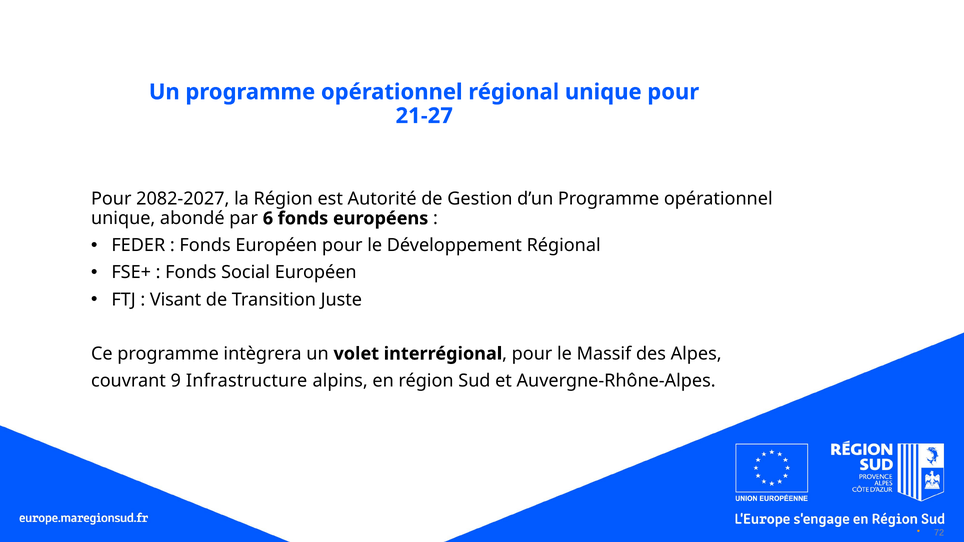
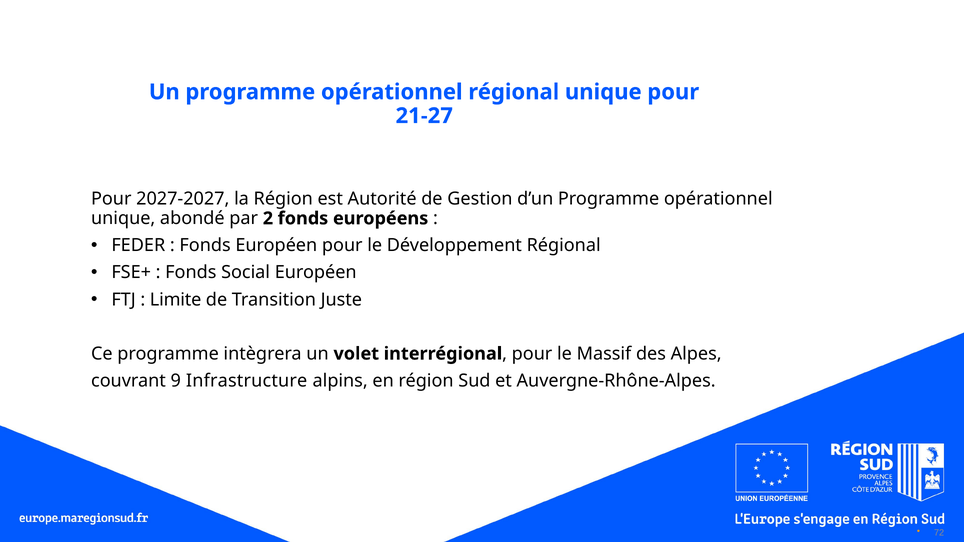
2082-2027: 2082-2027 -> 2027-2027 (183, 199)
6: 6 -> 2 (268, 219)
Visant: Visant -> Limite (176, 300)
